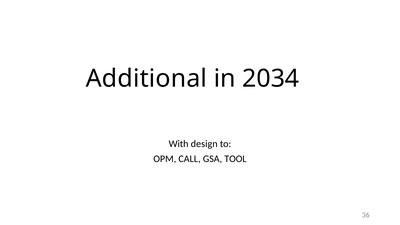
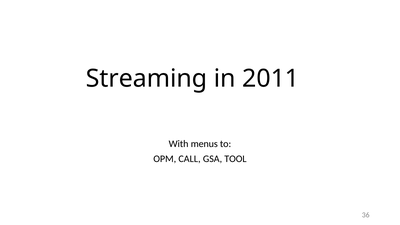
Additional: Additional -> Streaming (147, 78)
2034: 2034 -> 2011 (271, 78)
design: design -> menus (204, 144)
